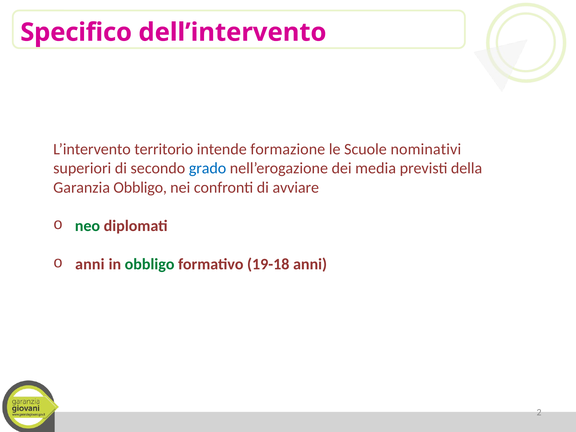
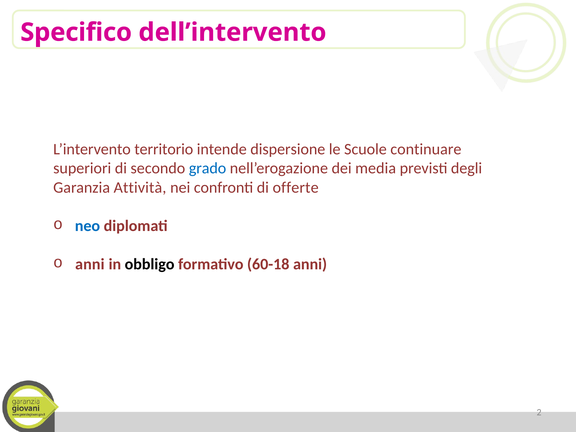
formazione: formazione -> dispersione (288, 149)
nominativi: nominativi -> continuare (426, 149)
della: della -> degli (467, 168)
Garanzia Obbligo: Obbligo -> Attività (140, 188)
avviare: avviare -> offerte (296, 188)
neo colour: green -> blue (87, 226)
obbligo colour: green -> black (150, 264)
19-18: 19-18 -> 60-18 (268, 264)
